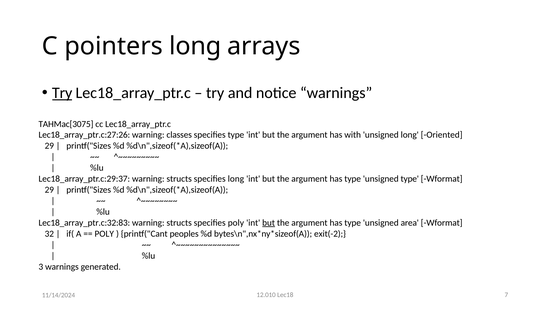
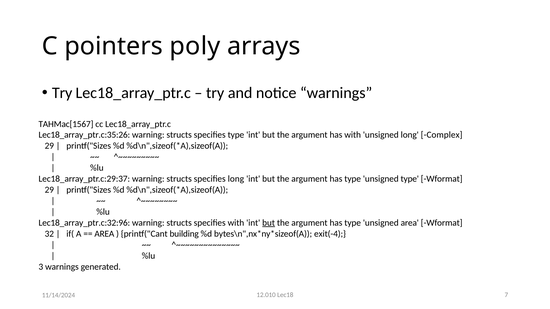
pointers long: long -> poly (195, 46)
Try underline: present -> none (62, 93)
TAHMac[3075: TAHMac[3075 -> TAHMac[1567 (66, 124)
Lec18_array_ptr.c:27:26: Lec18_array_ptr.c:27:26 -> Lec18_array_ptr.c:35:26 (84, 135)
classes: classes -> structs (179, 135)
Oriented: Oriented -> Complex (442, 135)
Lec18_array_ptr.c:32:83: Lec18_array_ptr.c:32:83 -> Lec18_array_ptr.c:32:96 (84, 223)
specifies poly: poly -> with (236, 223)
POLY: POLY -> AREA (104, 234)
peoples: peoples -> building (184, 234)
exit(-2: exit(-2 -> exit(-4 (330, 234)
